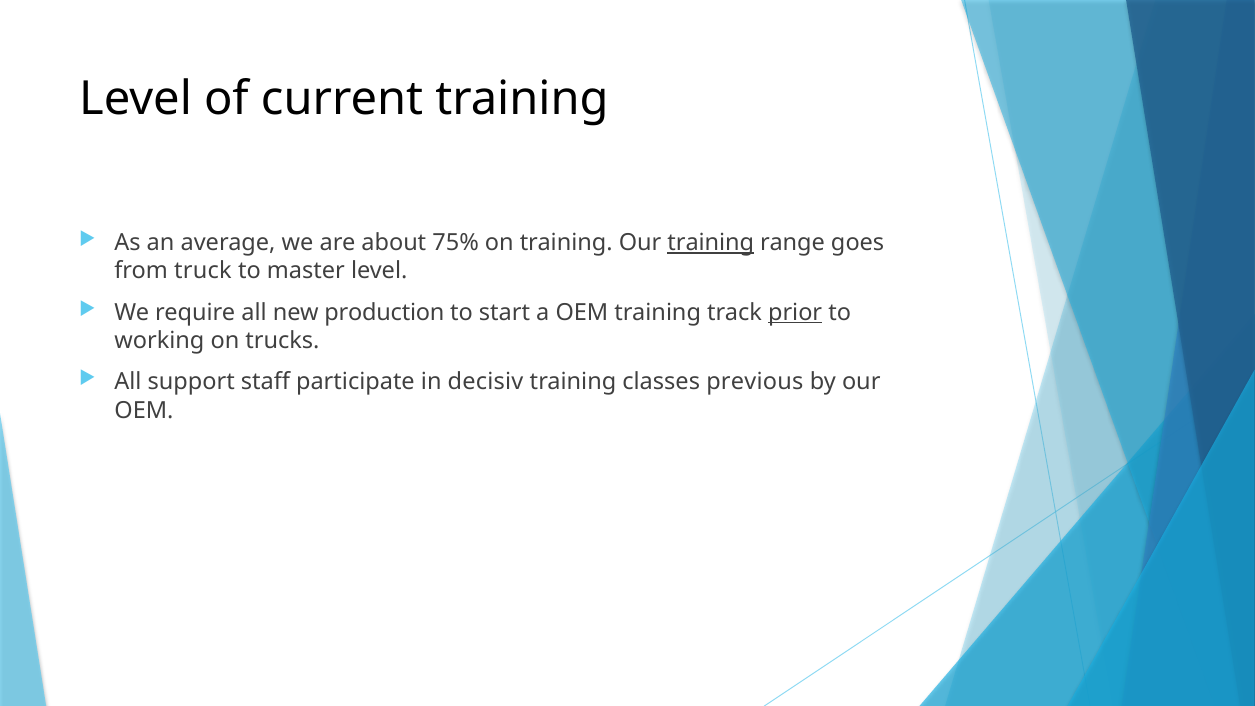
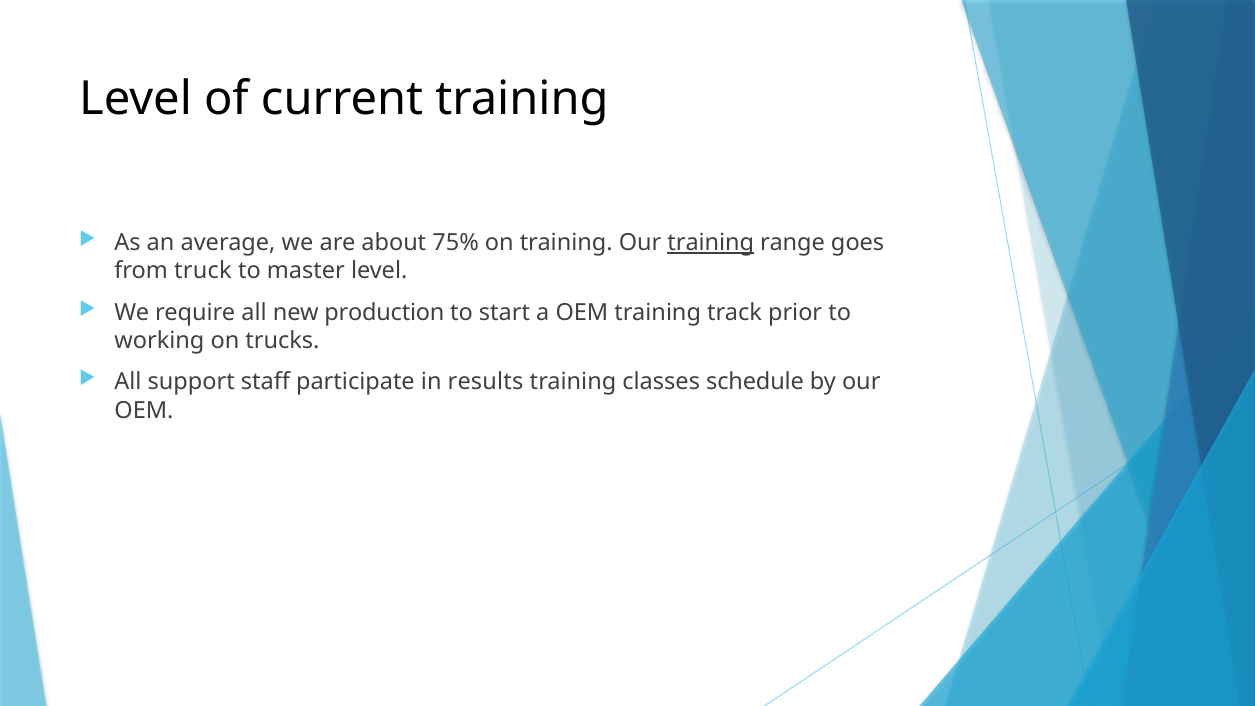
prior underline: present -> none (795, 312)
decisiv: decisiv -> results (486, 382)
previous: previous -> schedule (755, 382)
